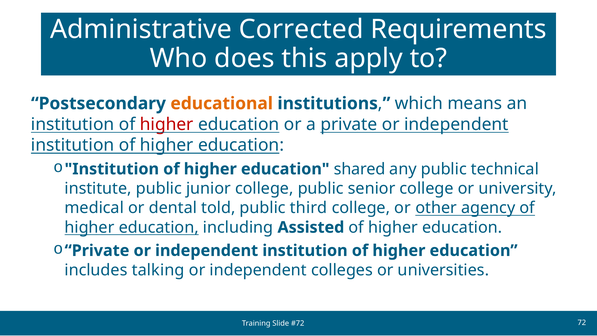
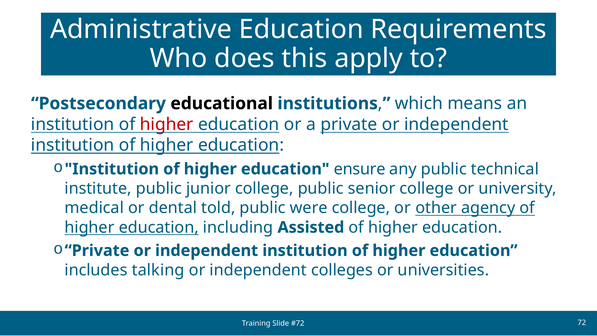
Administrative Corrected: Corrected -> Education (301, 29)
educational colour: orange -> black (222, 103)
shared: shared -> ensure (360, 169)
third: third -> were (309, 208)
